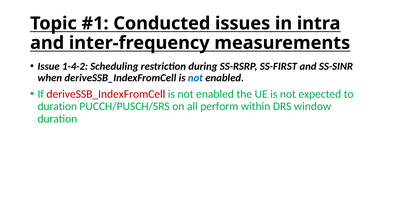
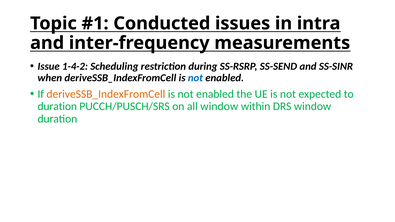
SS-FIRST: SS-FIRST -> SS-SEND (278, 66)
deriveSSB_IndexFromCell colour: red -> orange (106, 94)
all perform: perform -> window (219, 106)
